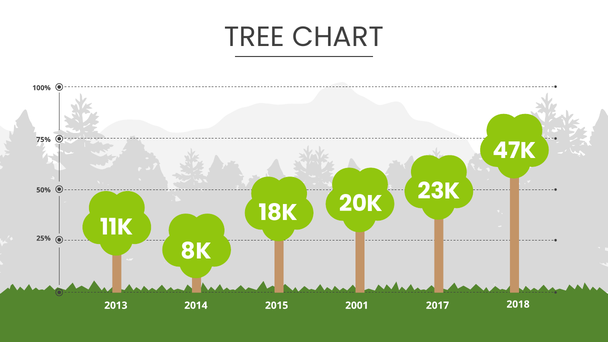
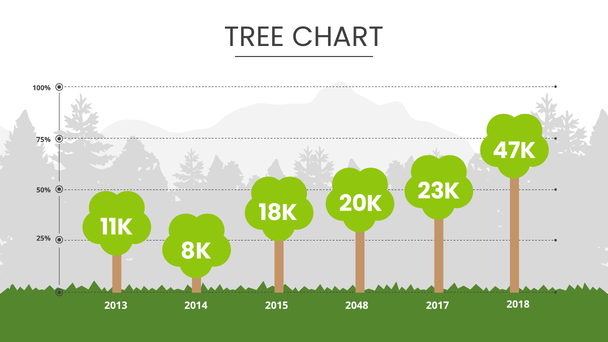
2001: 2001 -> 2048 (357, 305)
